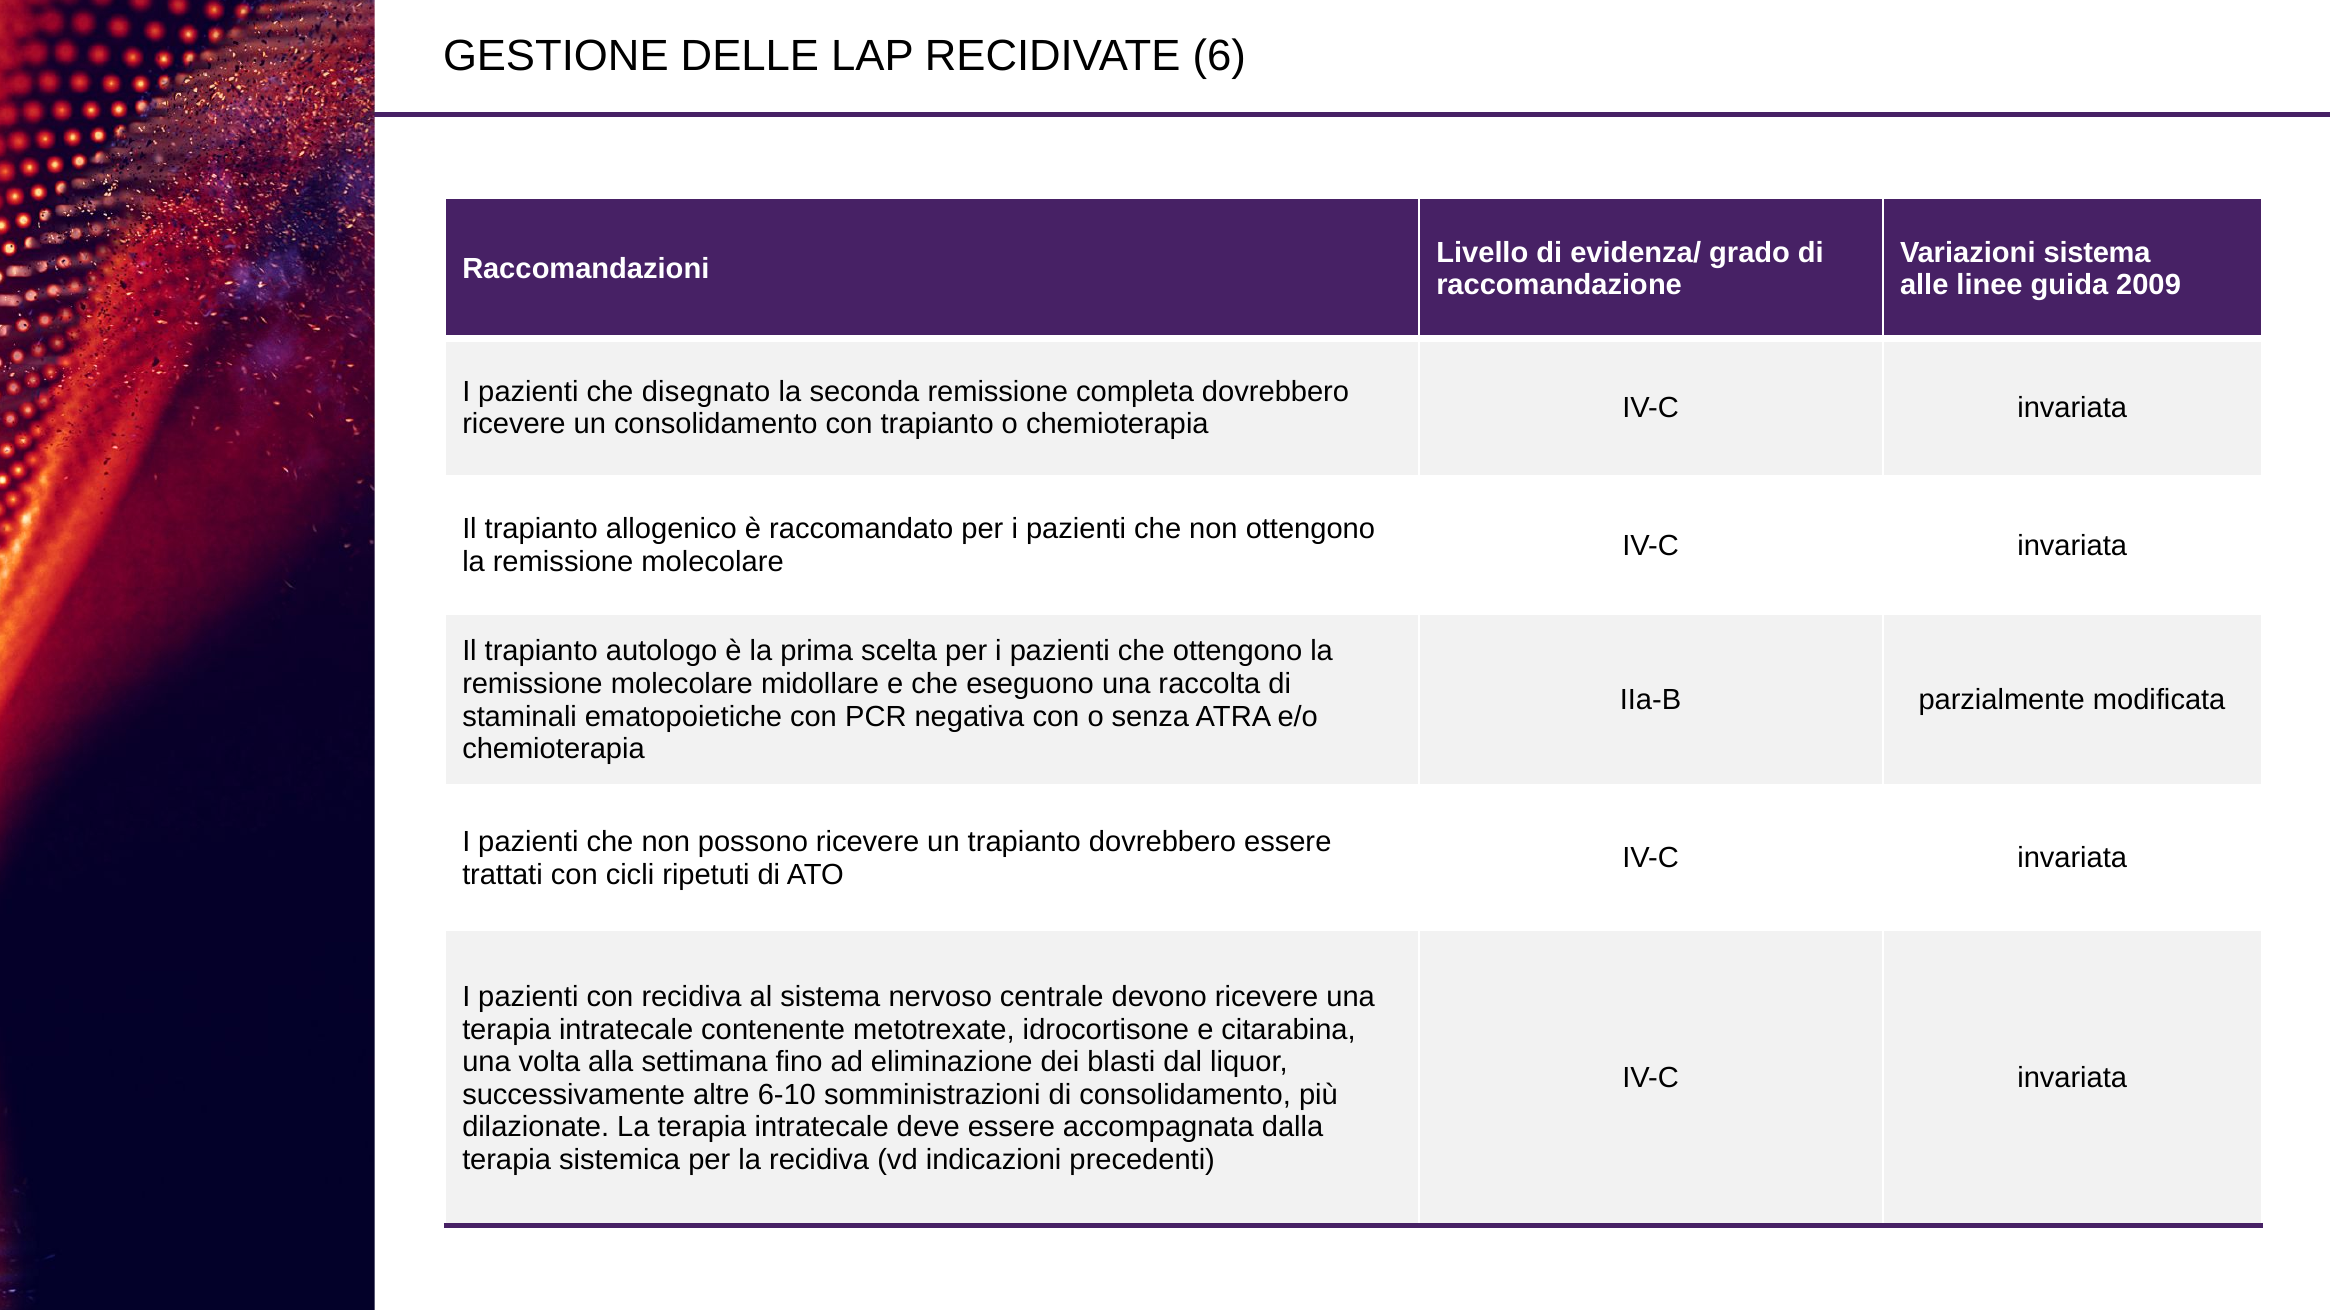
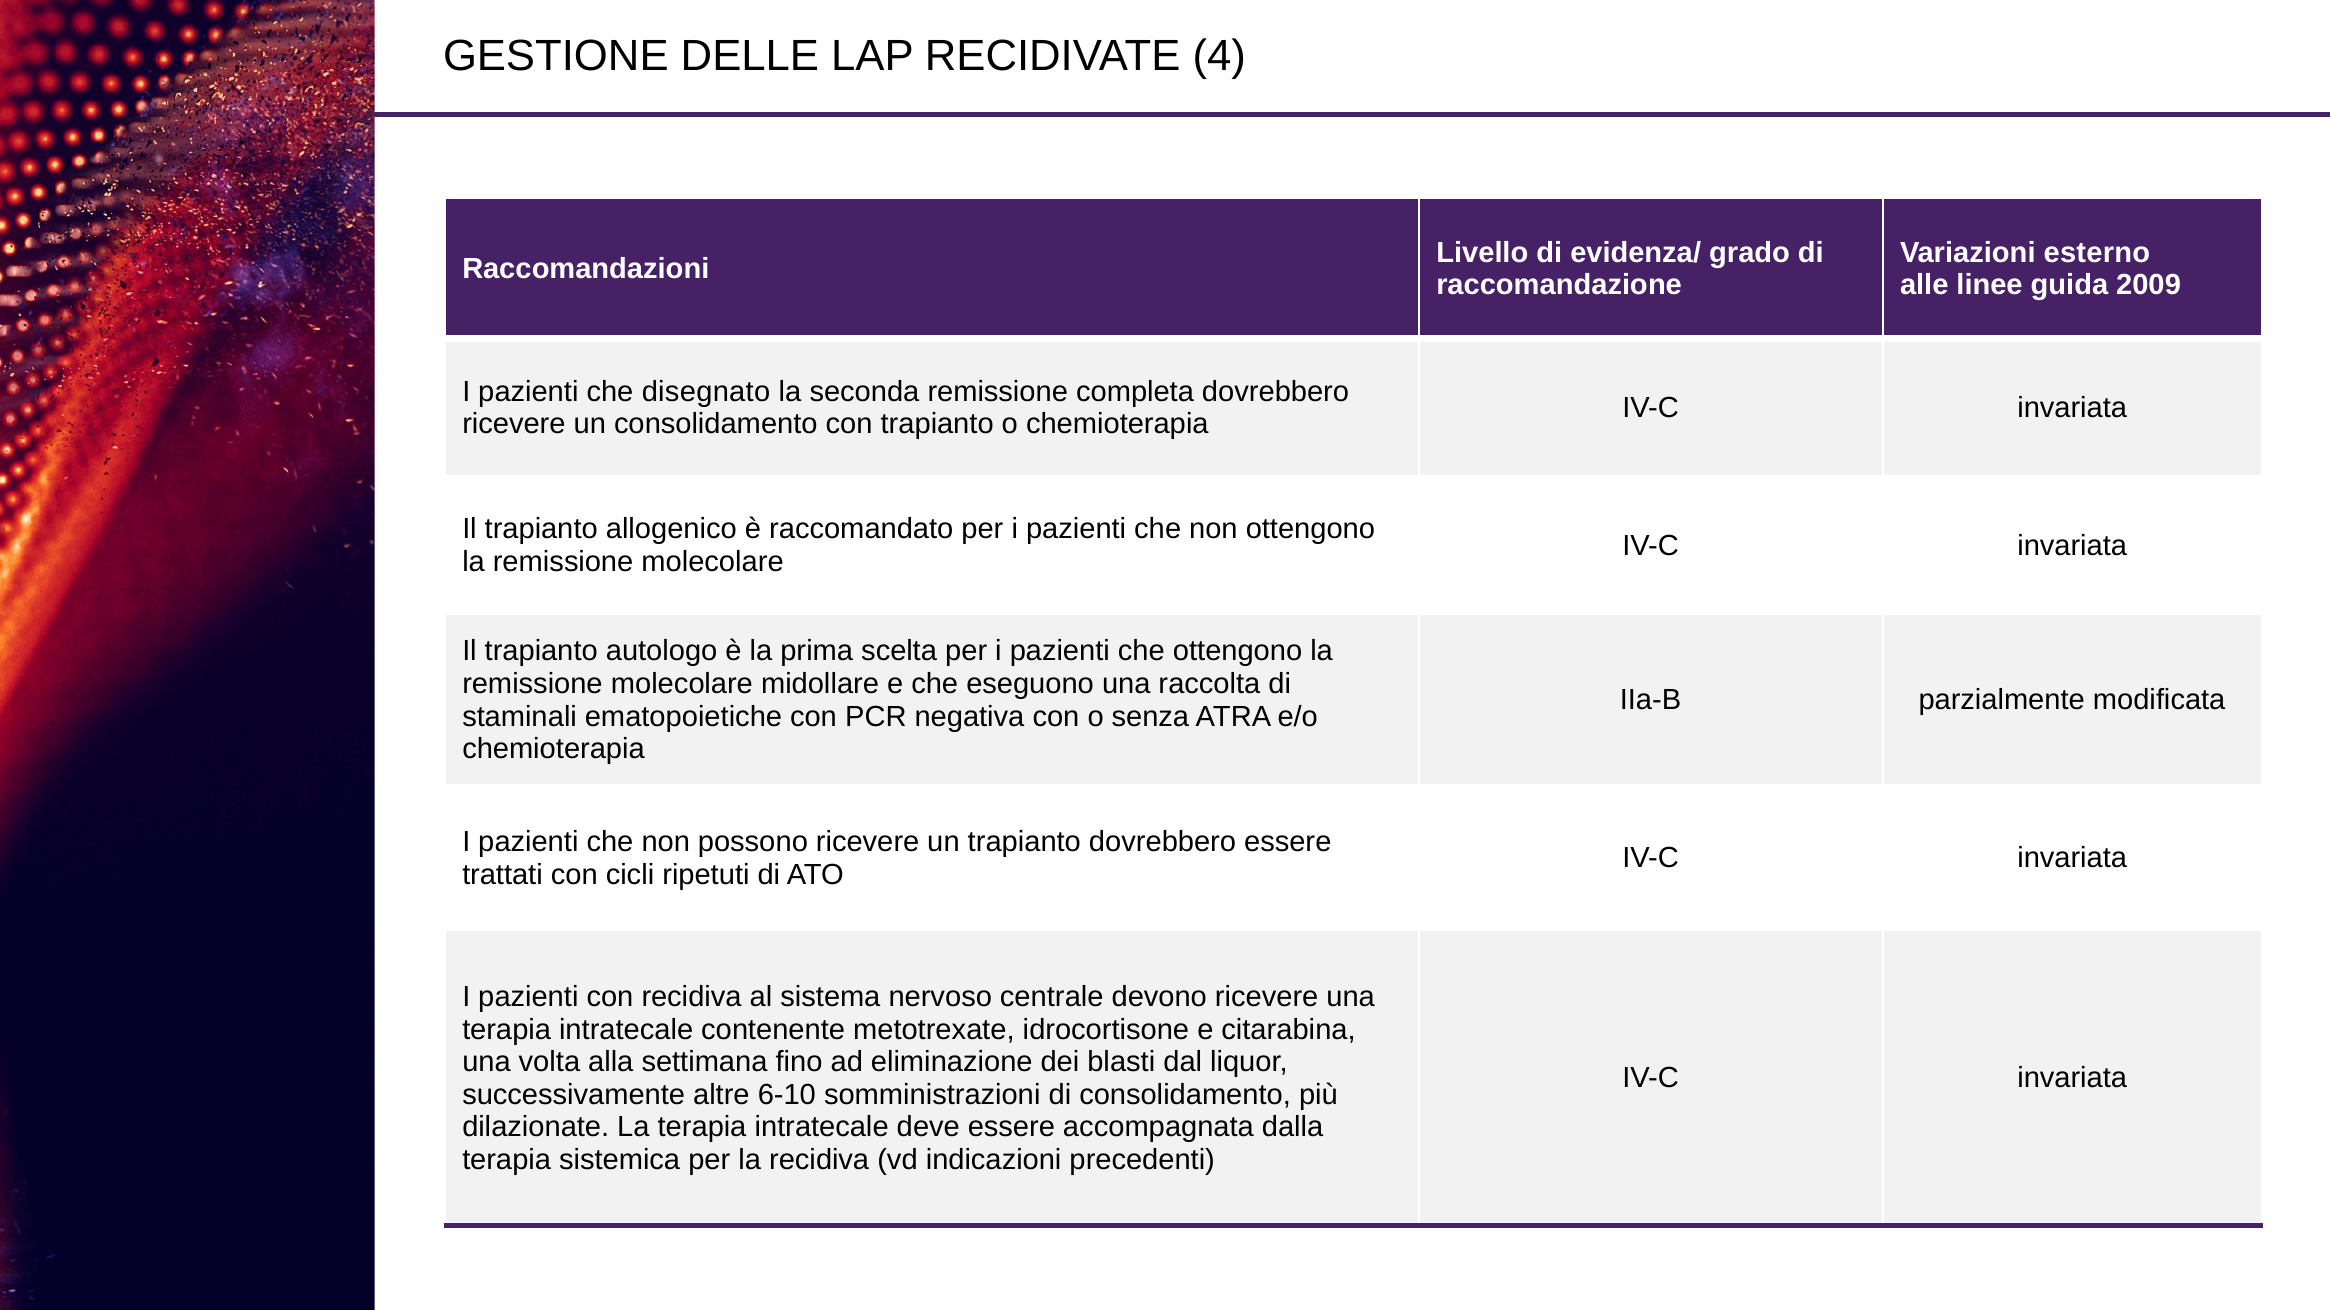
6: 6 -> 4 (1219, 56)
Variazioni sistema: sistema -> esterno (2097, 253)
